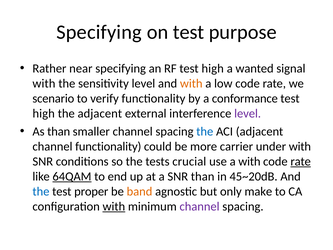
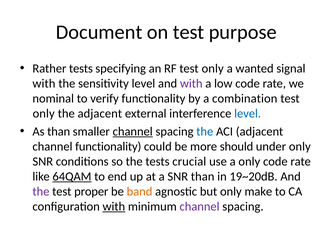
Specifying: Specifying -> Document (99, 32)
Rather near: near -> tests (81, 68)
RF test high: high -> only (213, 68)
with colour: orange -> purple (191, 83)
scenario: scenario -> nominal (53, 98)
conformance: conformance -> combination (245, 98)
high: high -> only (44, 113)
level colour: purple -> blue (248, 113)
channel underline: none -> present (133, 131)
carrier: carrier -> should (237, 146)
under with: with -> only (300, 146)
a with: with -> only (249, 161)
rate underline: present -> none (301, 161)
45~20dB: 45~20dB -> 19~20dB (254, 176)
the colour: blue -> purple (41, 191)
